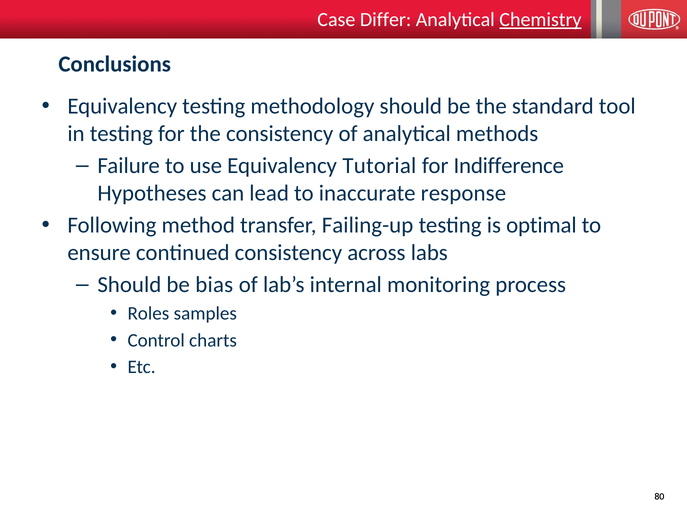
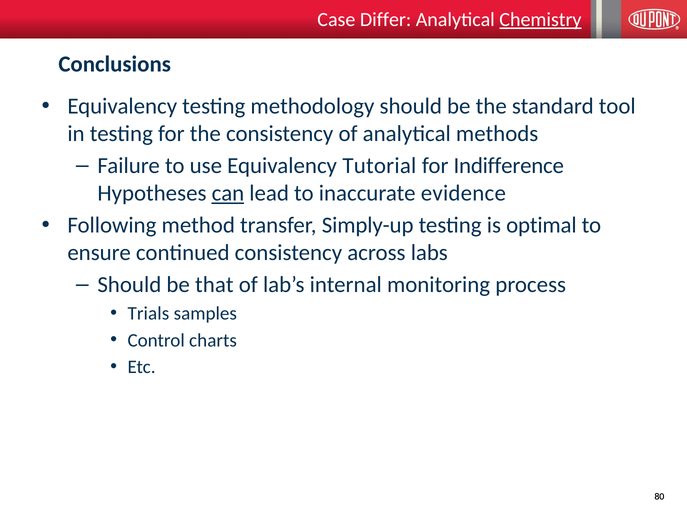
can underline: none -> present (228, 193)
response: response -> evidence (463, 193)
Failing-up: Failing-up -> Simply-up (368, 225)
bias: bias -> that (214, 285)
Roles: Roles -> Trials (148, 314)
